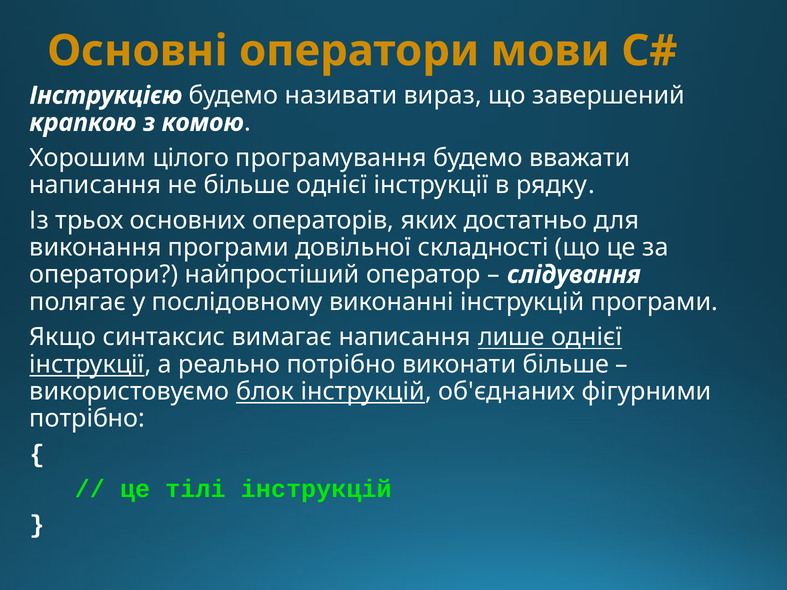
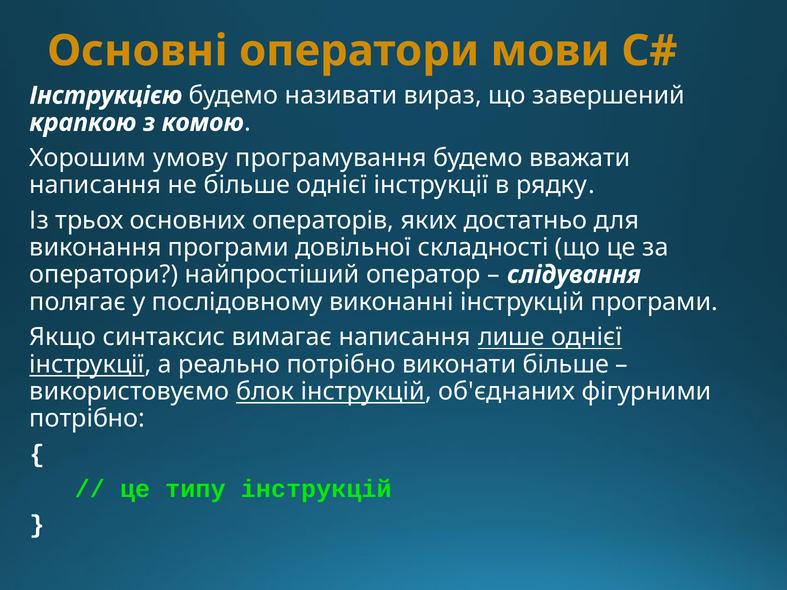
цілого: цілого -> умову (191, 158)
тілі: тілі -> типу (195, 489)
